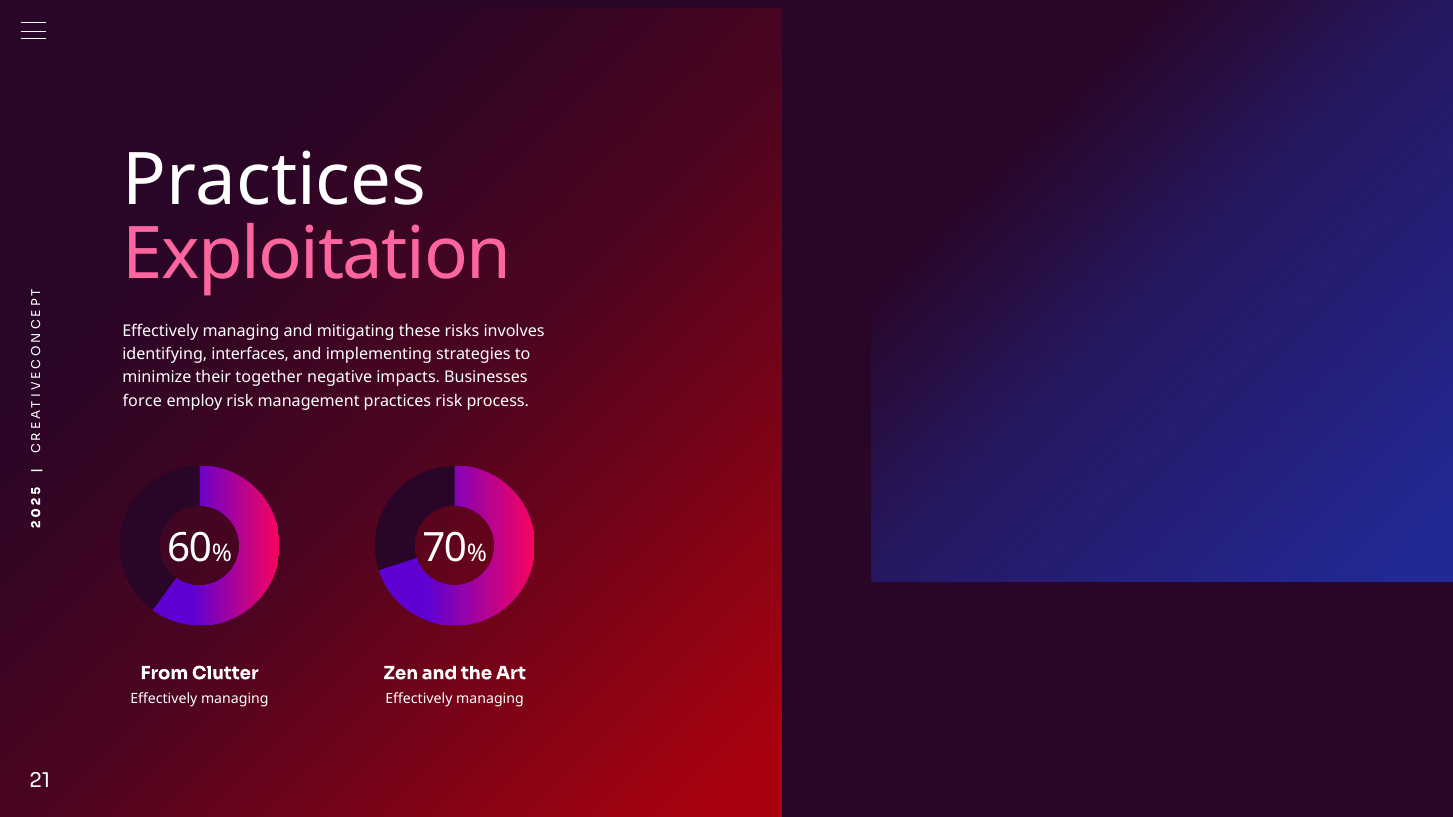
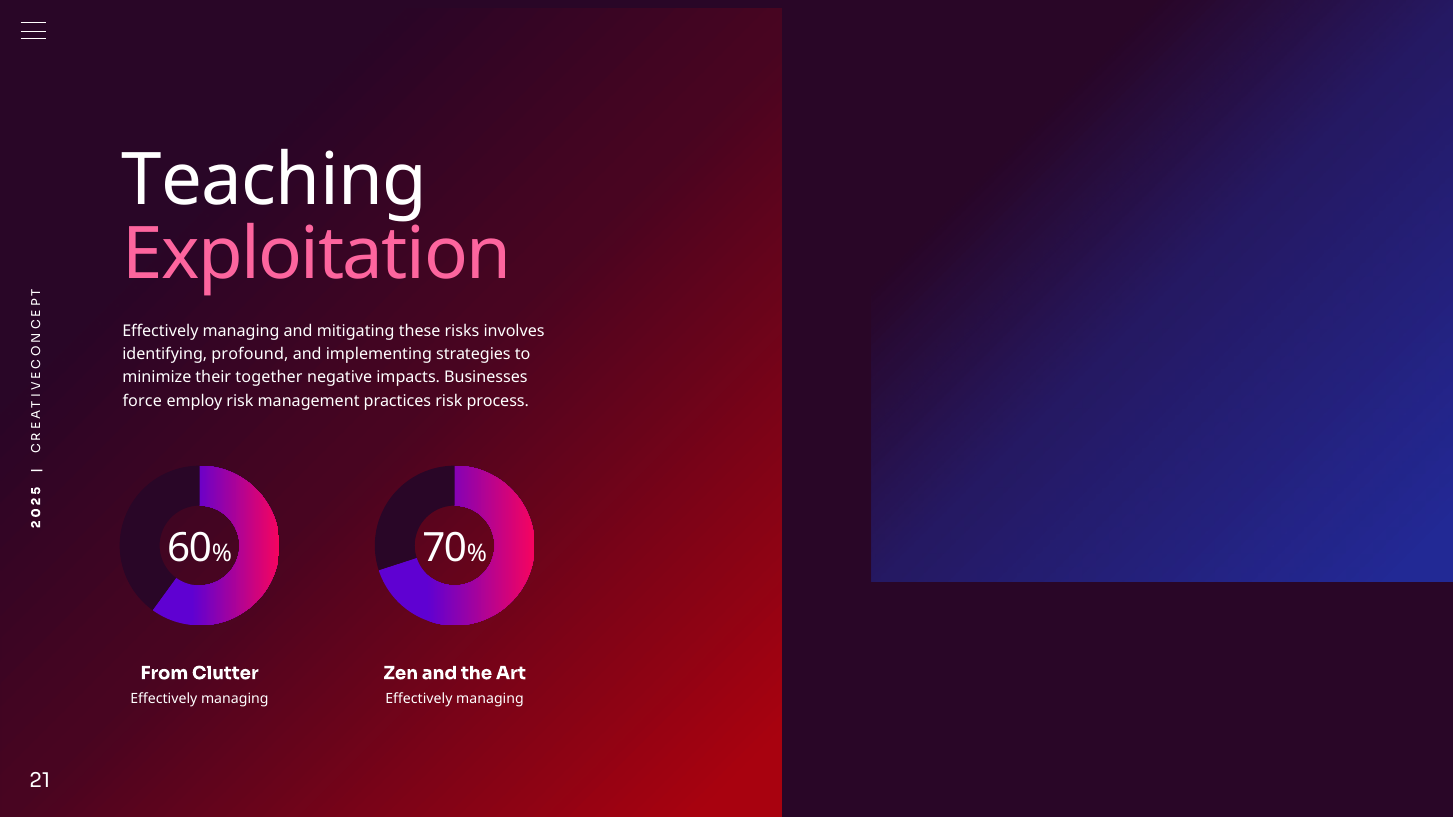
Practices: Practices -> Teaching (274, 181)
interfaces: interfaces -> profound (250, 354)
